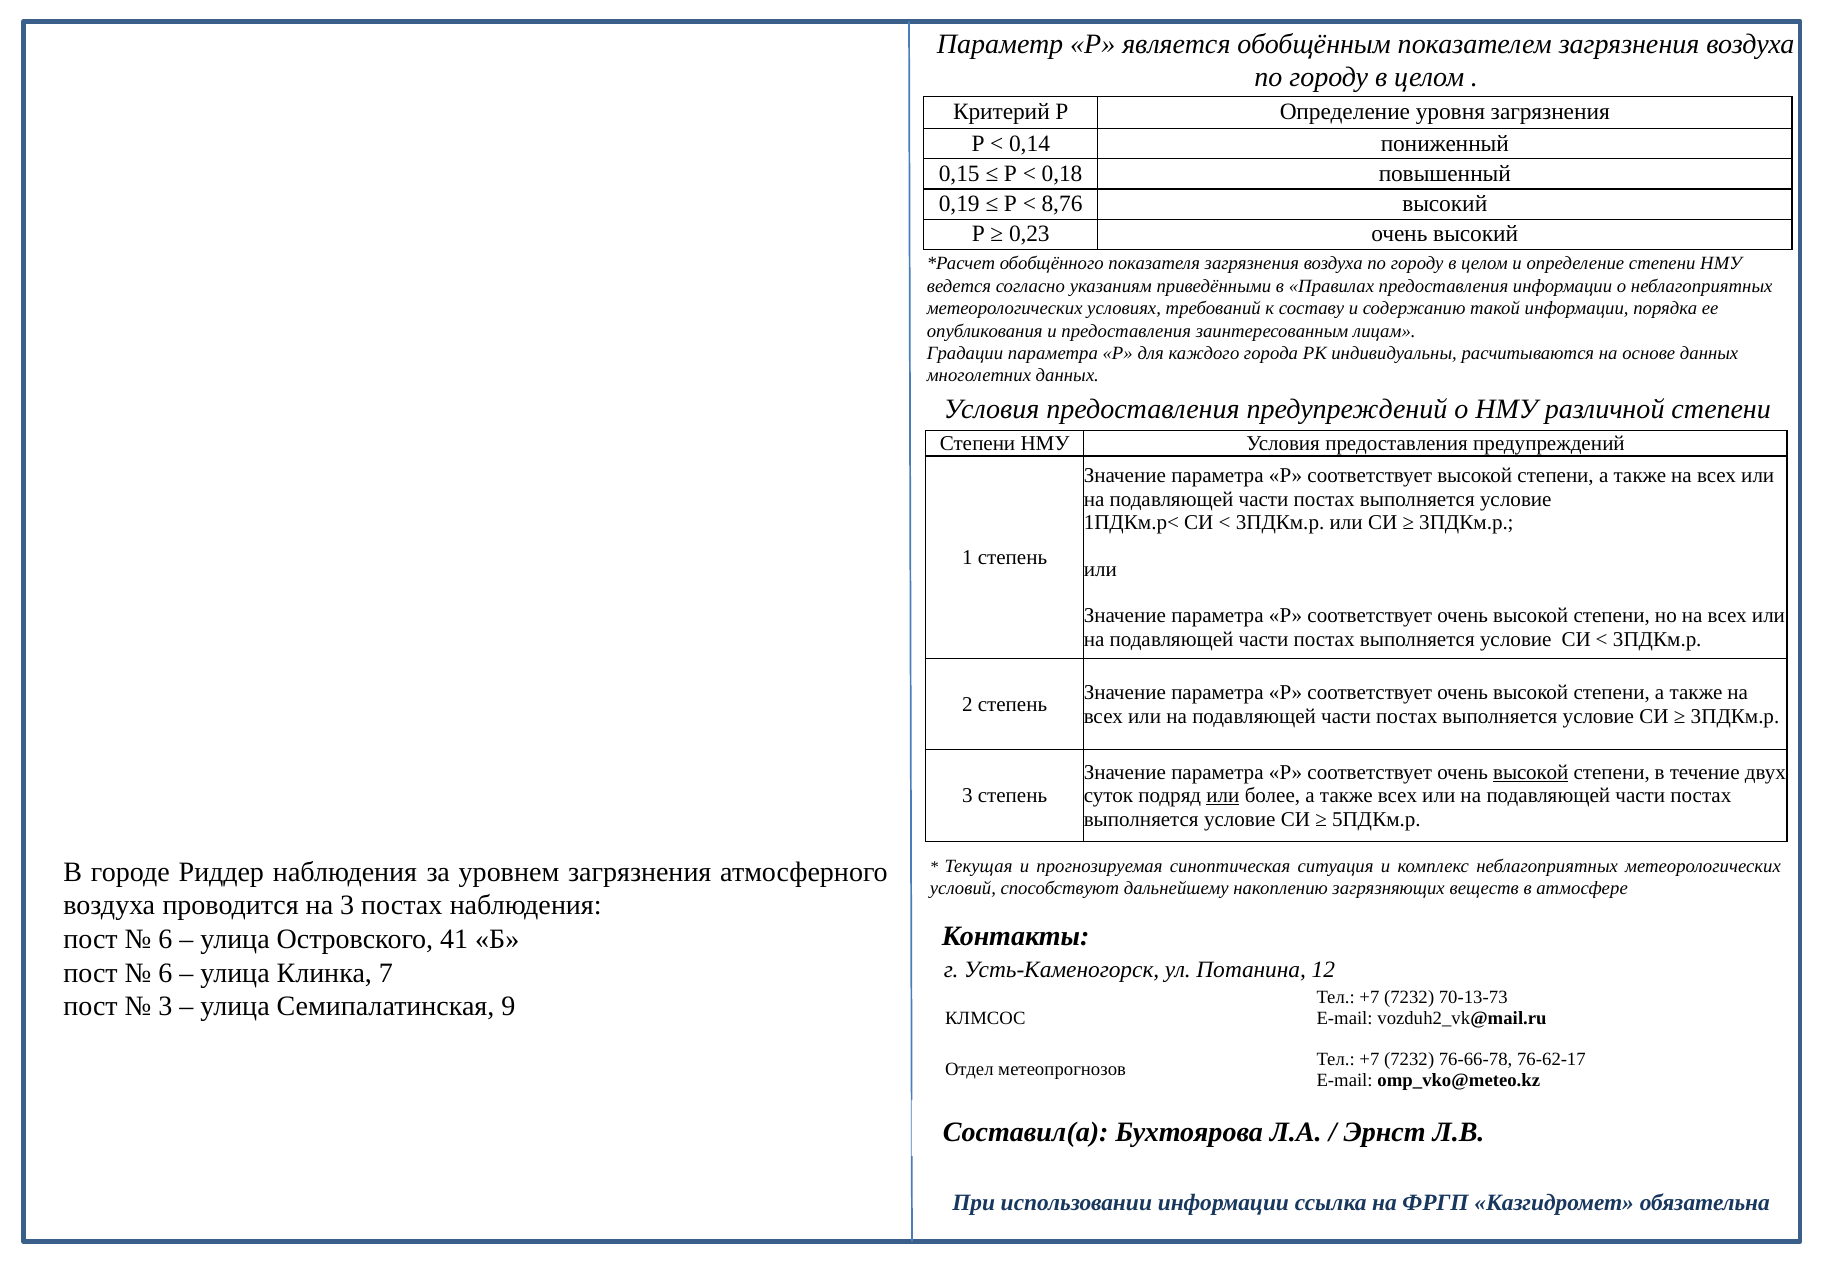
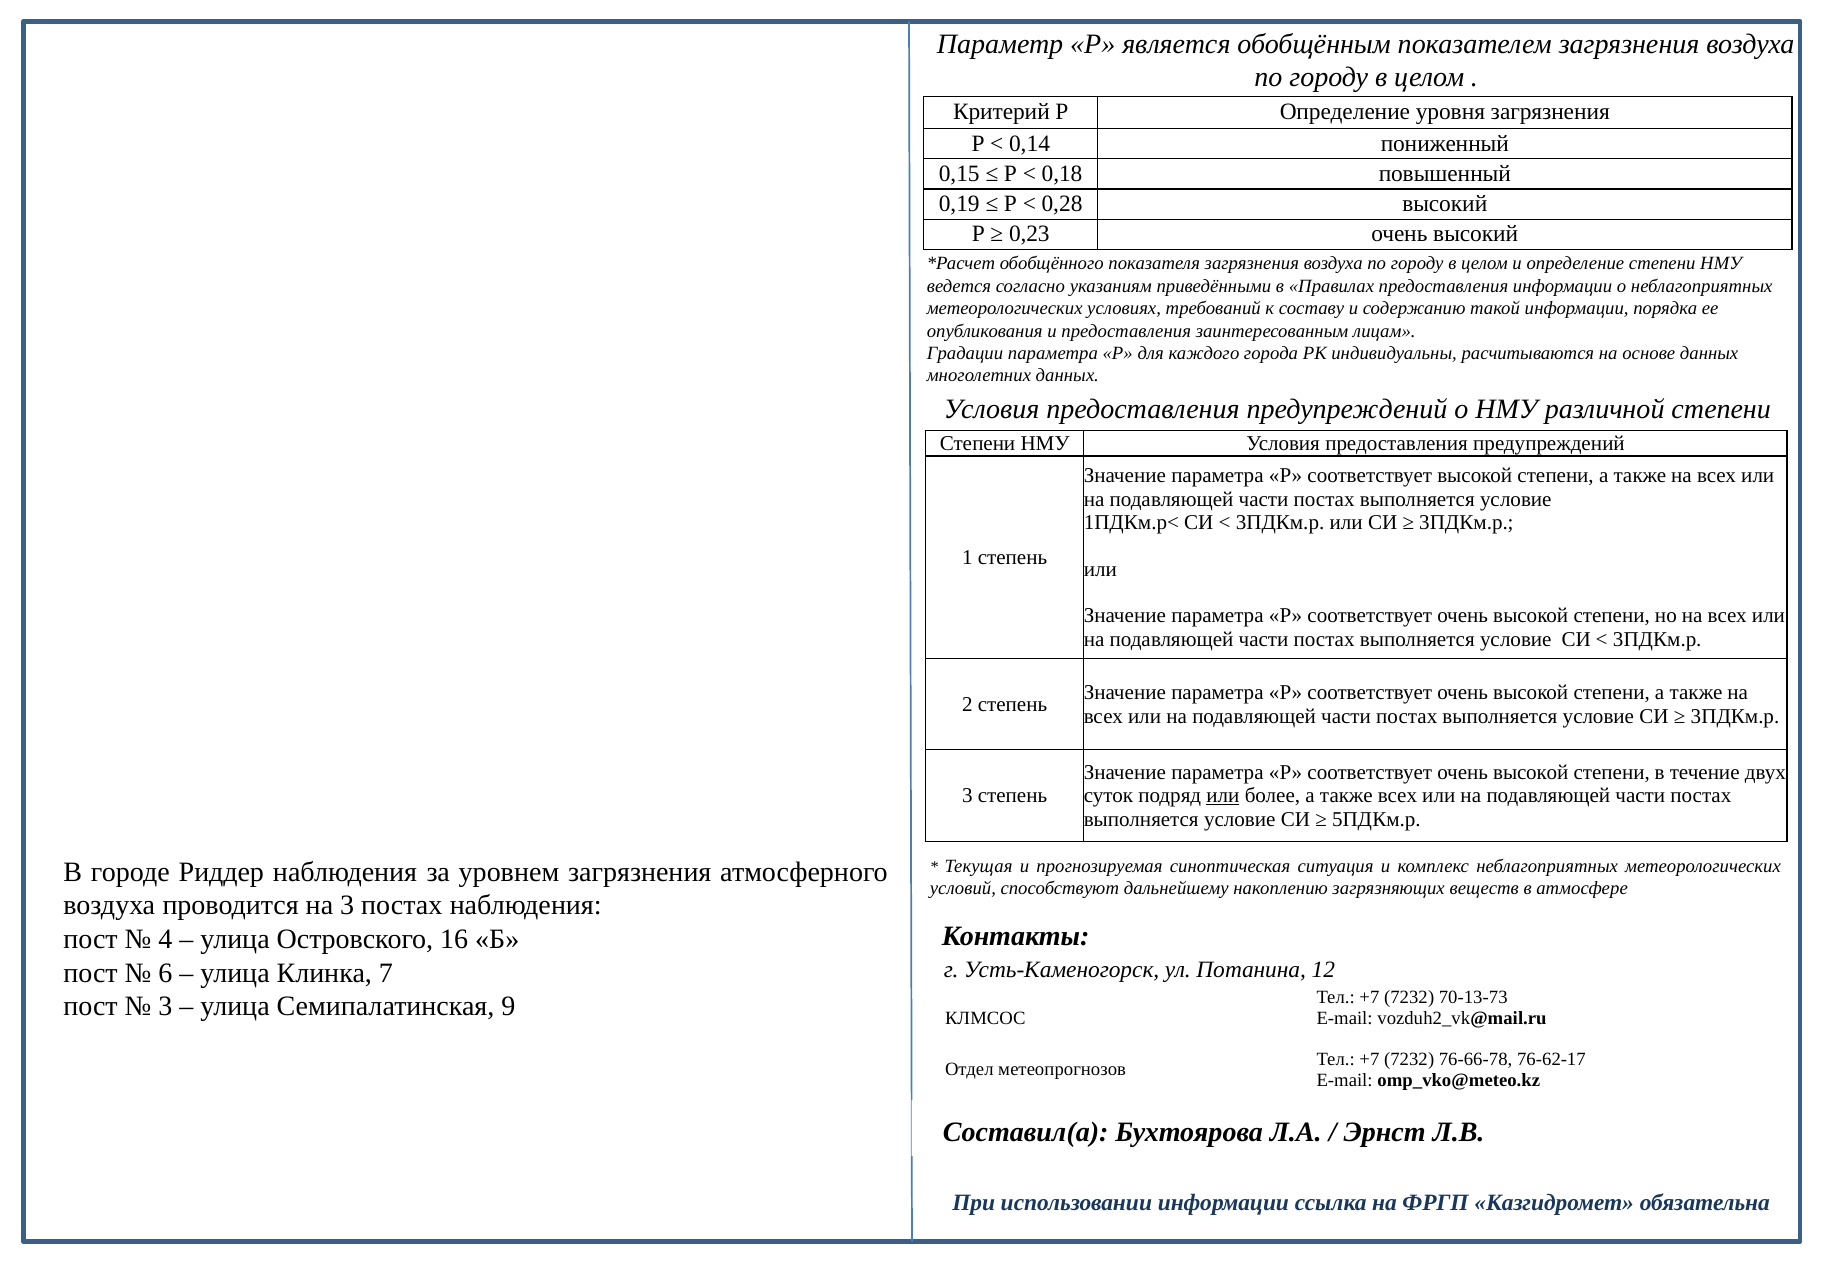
8,76: 8,76 -> 0,28 (1062, 204)
высокой underline: present -> none (1531, 772)
6: 6 -> 4 (165, 939)
41: 41 -> 16 (454, 939)
